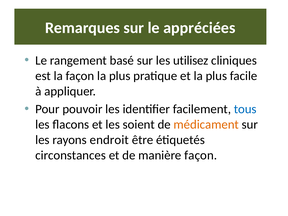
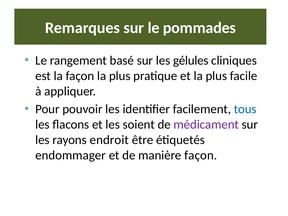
appréciées: appréciées -> pommades (199, 28)
utilisez: utilisez -> gélules (191, 60)
médicament colour: orange -> purple (206, 124)
circonstances: circonstances -> endommager (71, 155)
